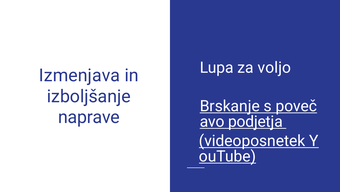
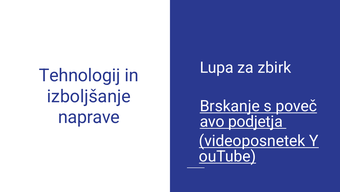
voljo: voljo -> zbirk (274, 67)
Izmenjava: Izmenjava -> Tehnologij (80, 75)
